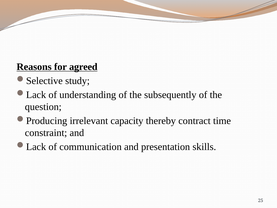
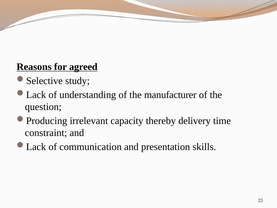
subsequently: subsequently -> manufacturer (170, 95)
contract: contract -> delivery (195, 121)
